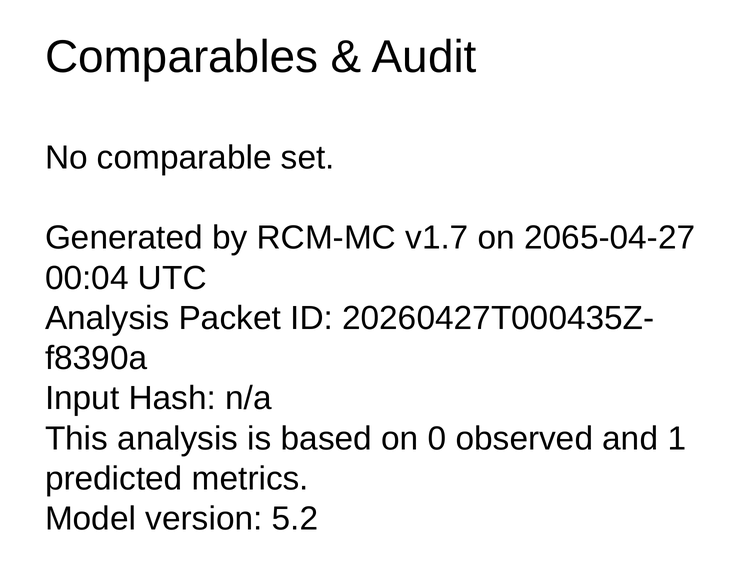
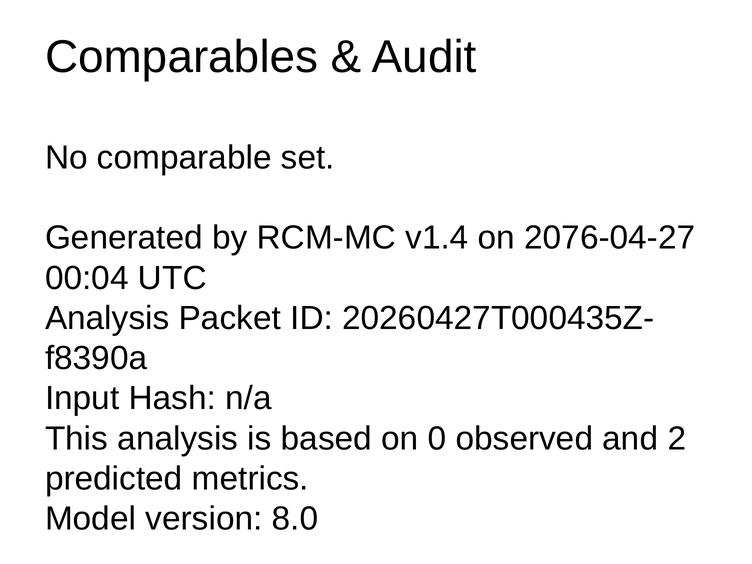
v1.7: v1.7 -> v1.4 (437, 238)
2065-04-27: 2065-04-27 -> 2076-04-27 (610, 238)
1: 1 -> 2 (677, 439)
5.2: 5.2 -> 8.0 (295, 519)
